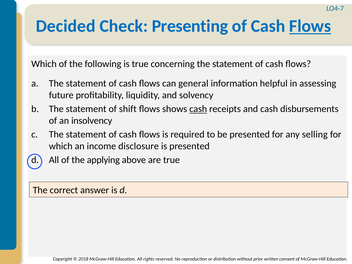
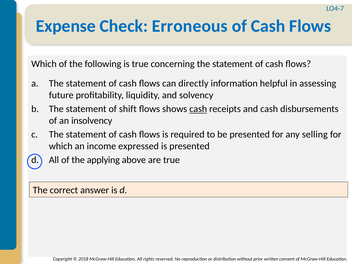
Decided: Decided -> Expense (66, 26)
Presenting: Presenting -> Erroneous (190, 26)
Flows underline: present -> none (310, 26)
general: general -> directly (193, 84)
disclosure: disclosure -> expressed (139, 146)
